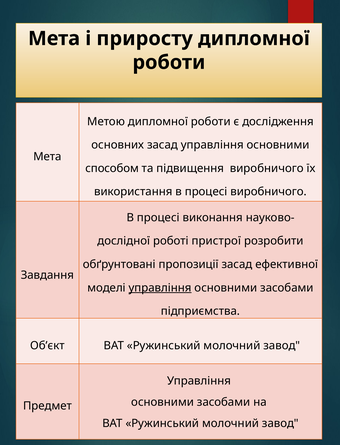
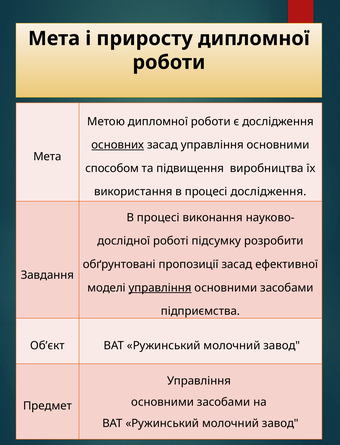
основних underline: none -> present (118, 145)
підвищення виробничого: виробничого -> виробництва (267, 168)
процесі виробничого: виробничого -> дослідження (268, 192)
пристрої: пристрої -> підсумку (216, 241)
